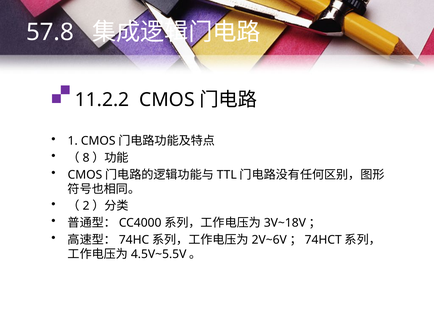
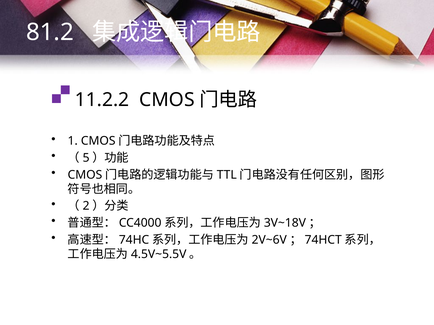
57.8: 57.8 -> 81.2 (50, 32)
8: 8 -> 5 (86, 158)
